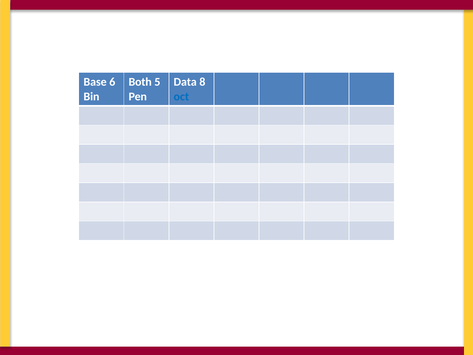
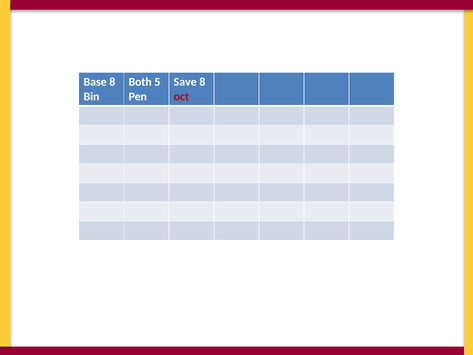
Base 6: 6 -> 8 (112, 82)
Data: Data -> Save (185, 82)
oct colour: blue -> red (181, 96)
